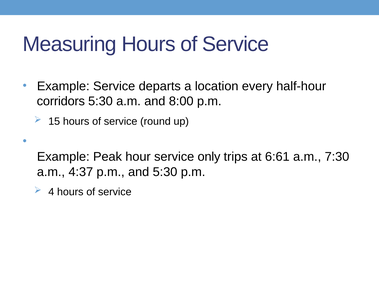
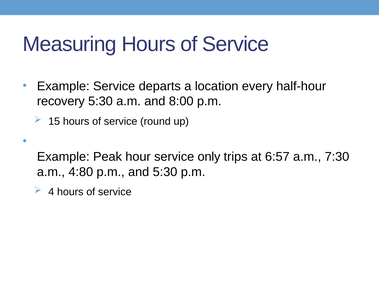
corridors: corridors -> recovery (61, 101)
6:61: 6:61 -> 6:57 (277, 157)
4:37: 4:37 -> 4:80 (81, 172)
